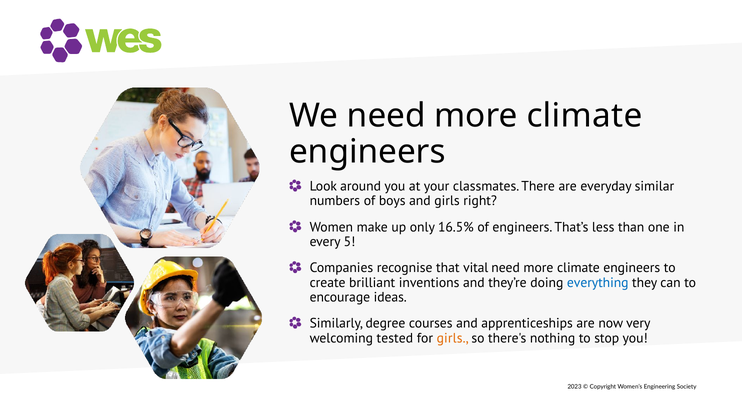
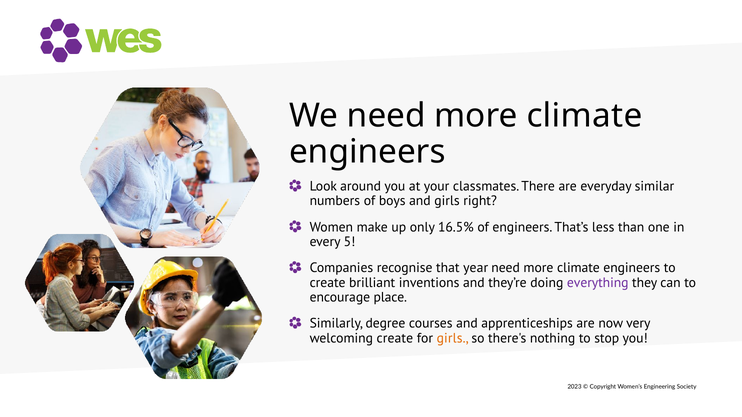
vital: vital -> year (476, 268)
everything colour: blue -> purple (598, 283)
ideas: ideas -> place (390, 298)
welcoming tested: tested -> create (395, 338)
